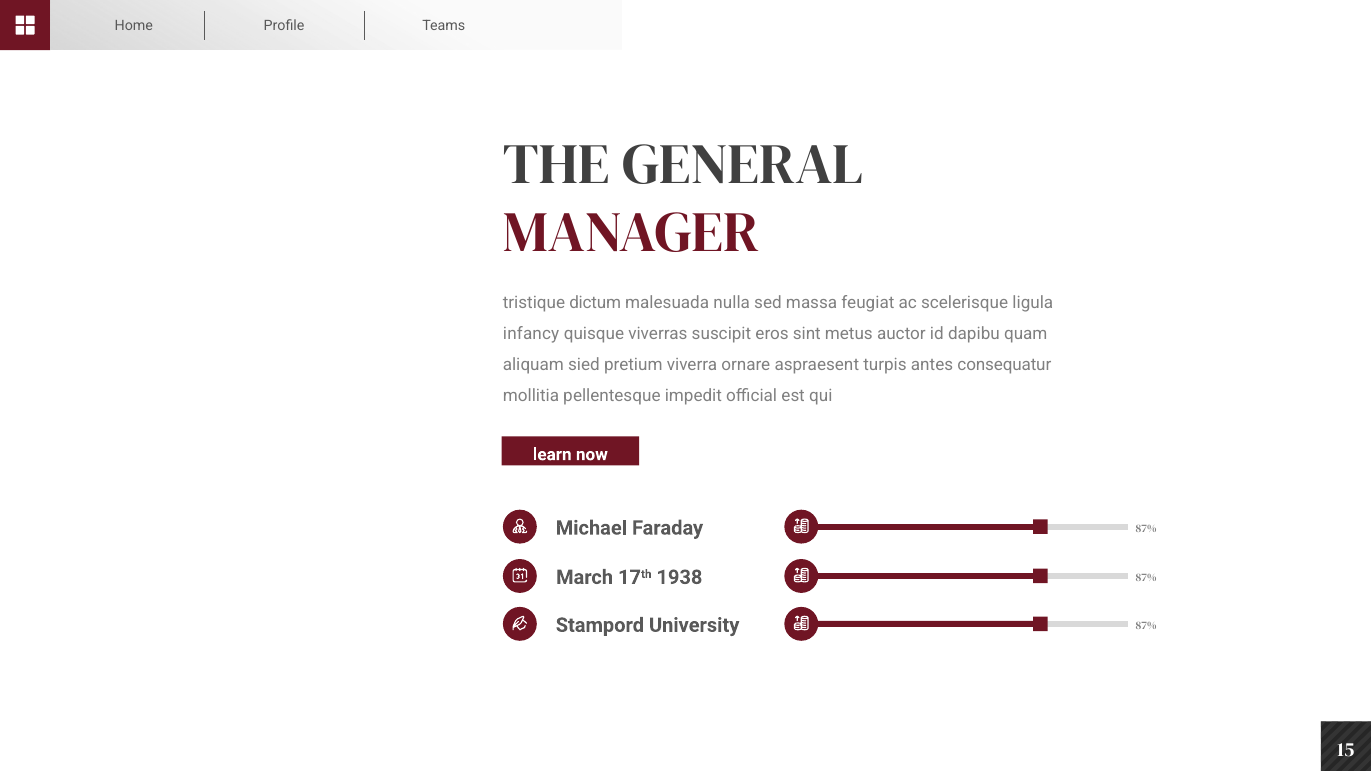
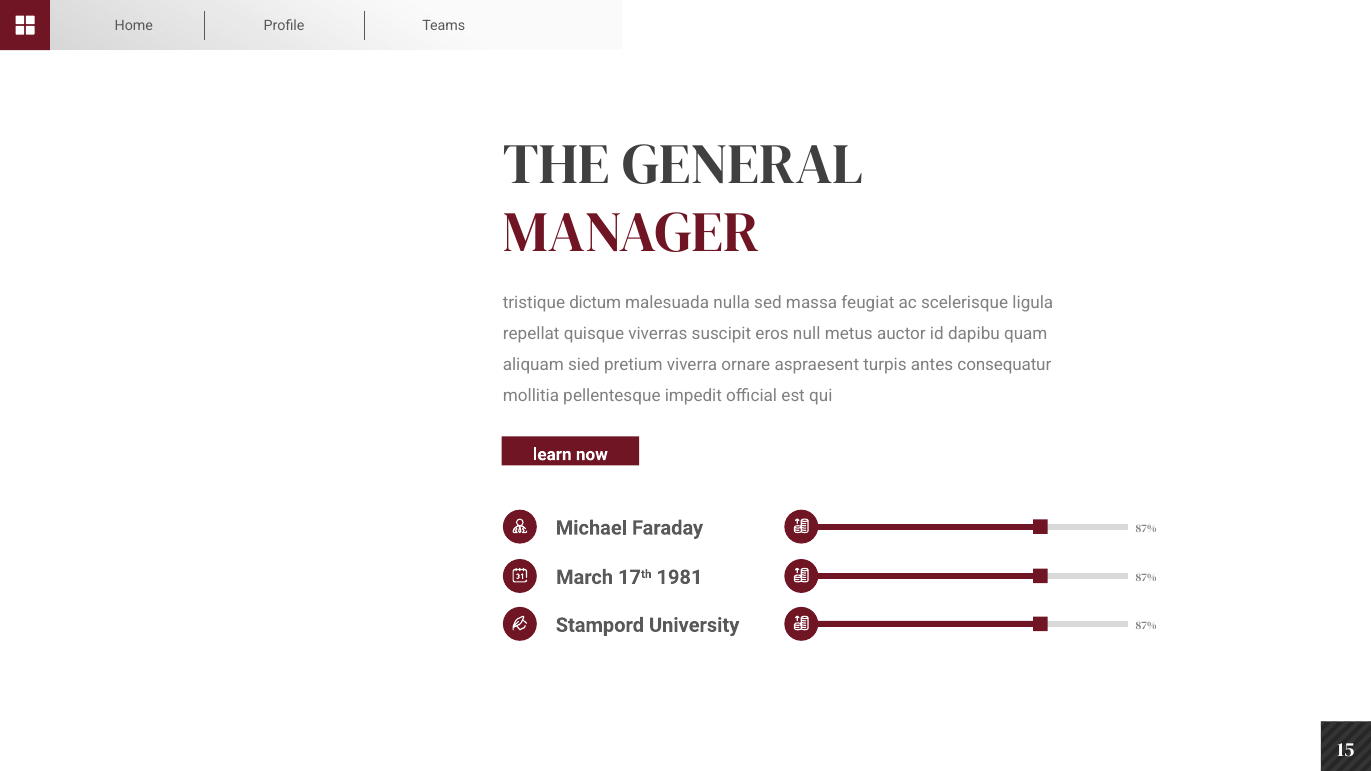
infancy: infancy -> repellat (531, 334)
sint: sint -> null (807, 334)
1938: 1938 -> 1981 (679, 577)
